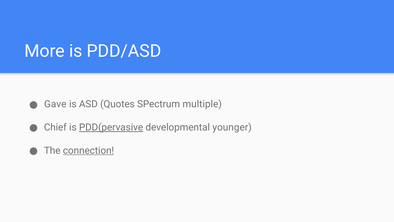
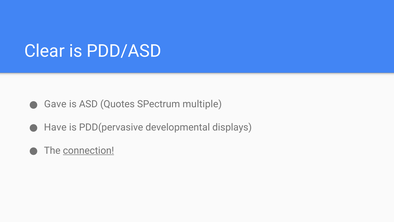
More: More -> Clear (44, 51)
Chief: Chief -> Have (55, 127)
PDD(pervasive underline: present -> none (111, 127)
younger: younger -> displays (232, 127)
